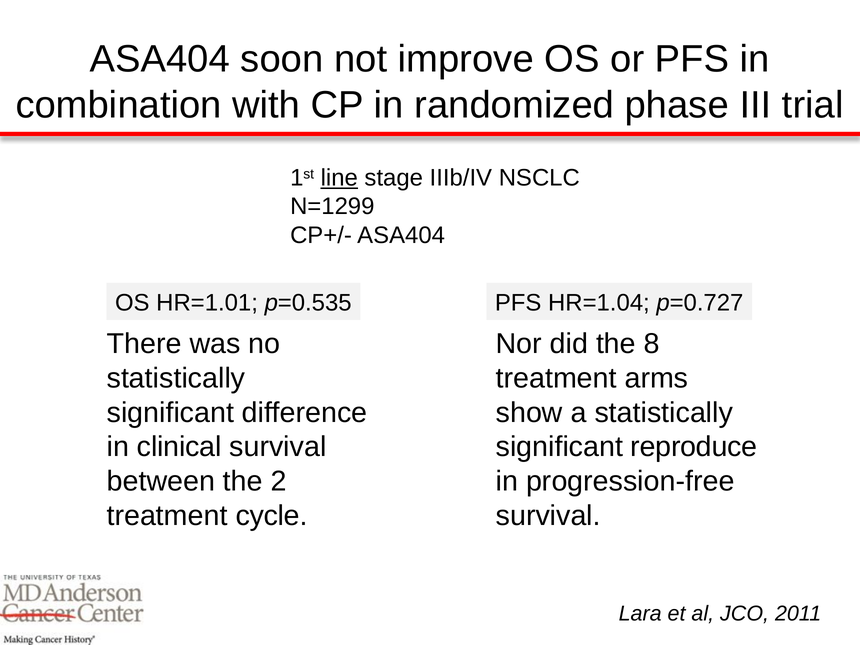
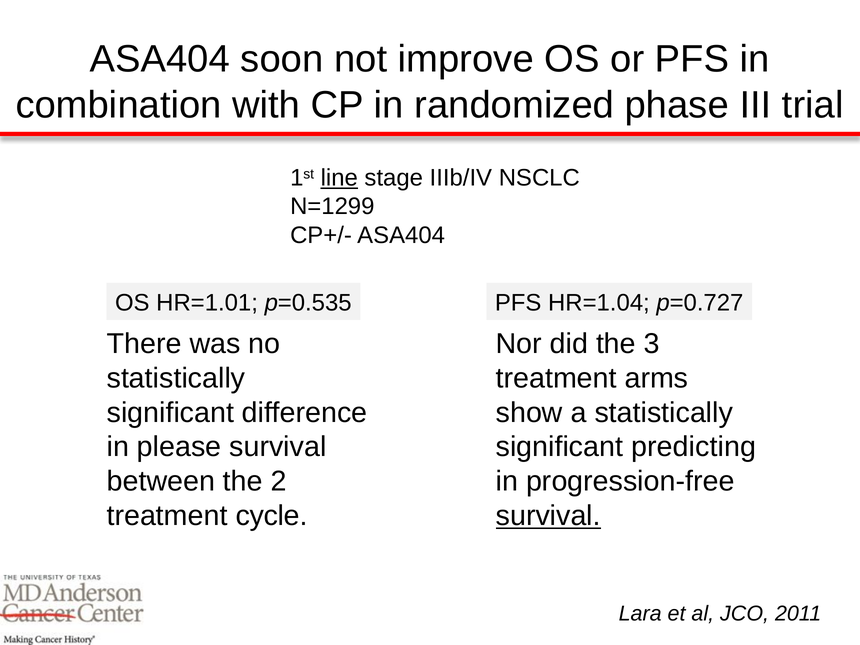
8: 8 -> 3 (652, 344)
clinical: clinical -> please (179, 447)
reproduce: reproduce -> predicting (694, 447)
survival underline: none -> present (548, 516)
